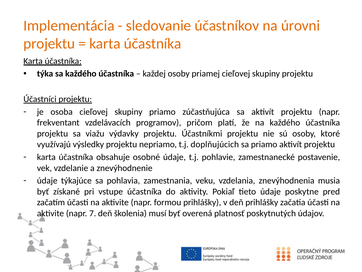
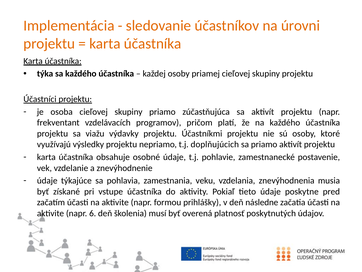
deň prihlášky: prihlášky -> následne (262, 202)
7: 7 -> 6 (93, 213)
